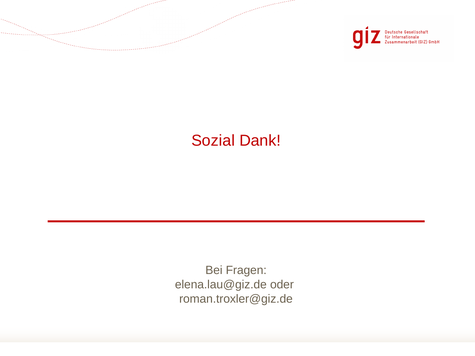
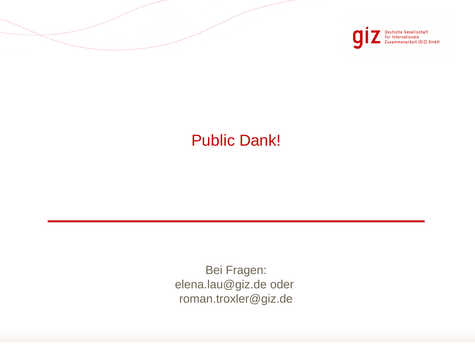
Sozial: Sozial -> Public (213, 141)
